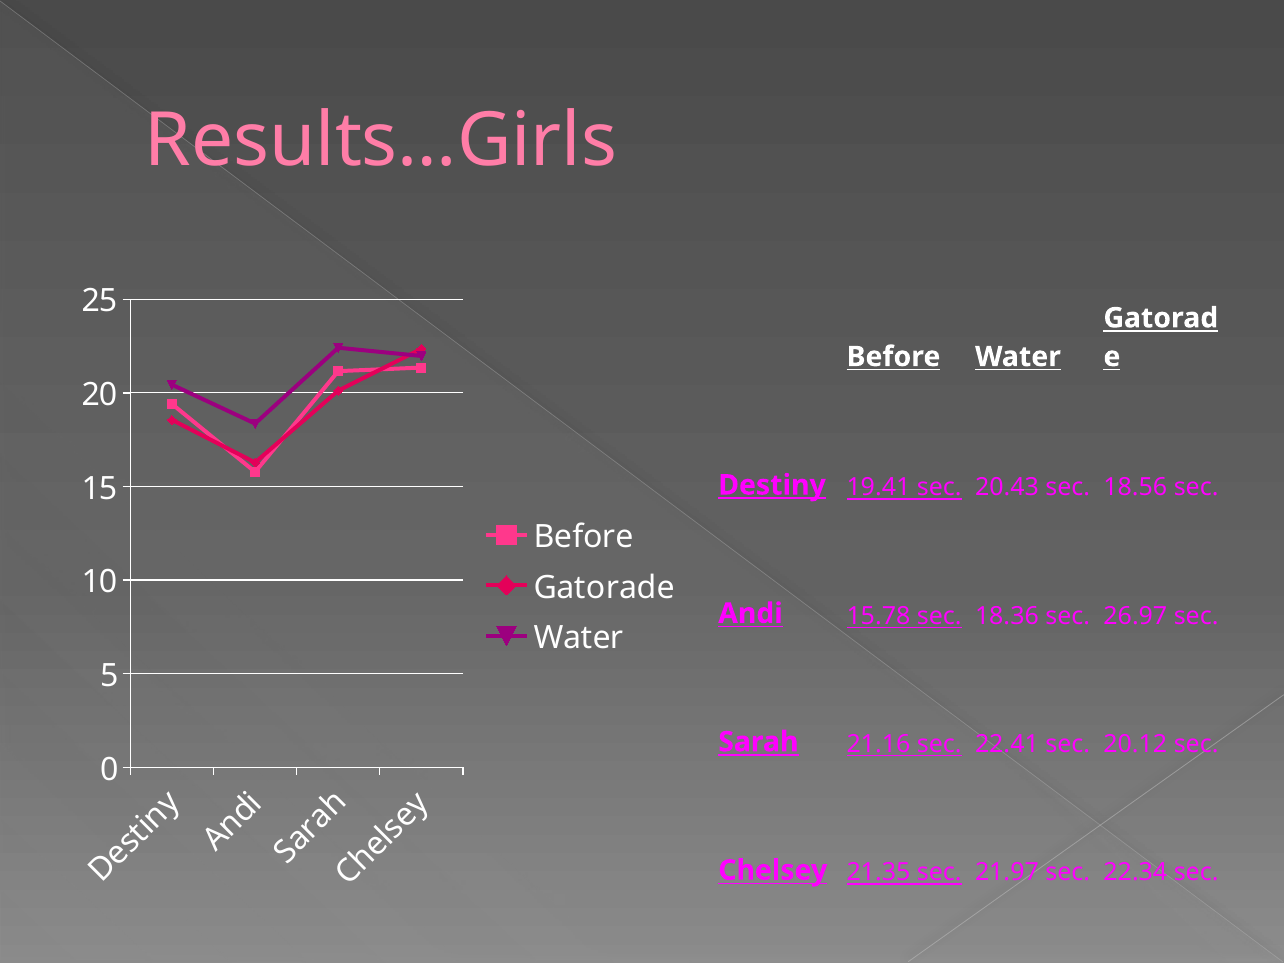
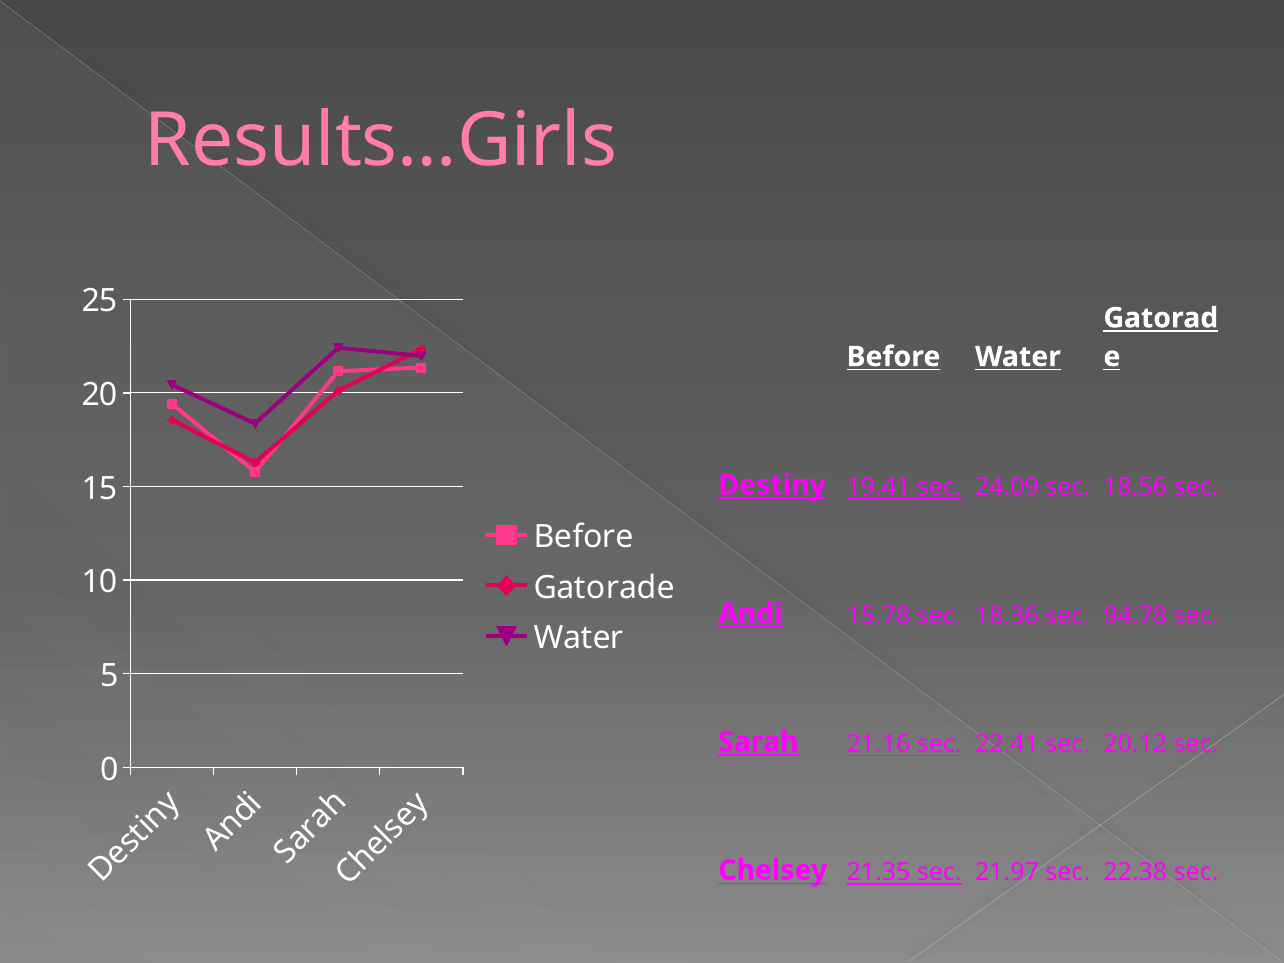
20.43: 20.43 -> 24.09 (1007, 487)
26.97: 26.97 -> 94.78 (1135, 616)
22.34: 22.34 -> 22.38 (1135, 873)
